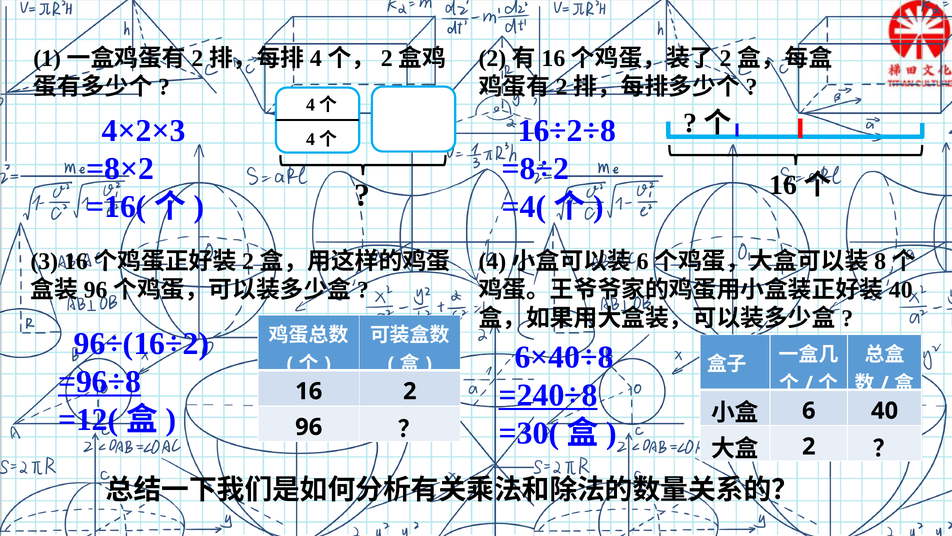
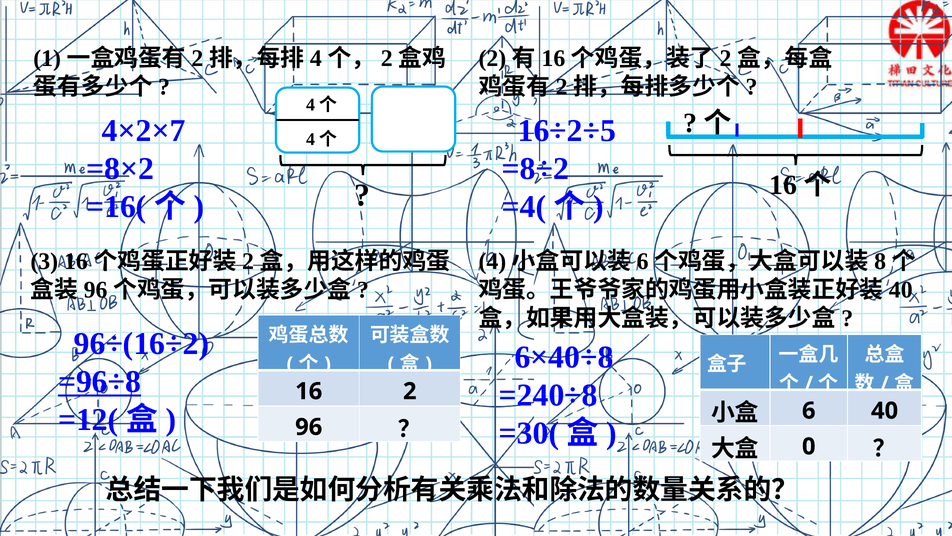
4×2×3: 4×2×3 -> 4×2×7 (144, 131)
16÷2÷8: 16÷2÷8 -> 16÷2÷5 (567, 131)
=240÷8 underline: present -> none (548, 395)
2: 2 -> 0 (809, 446)
